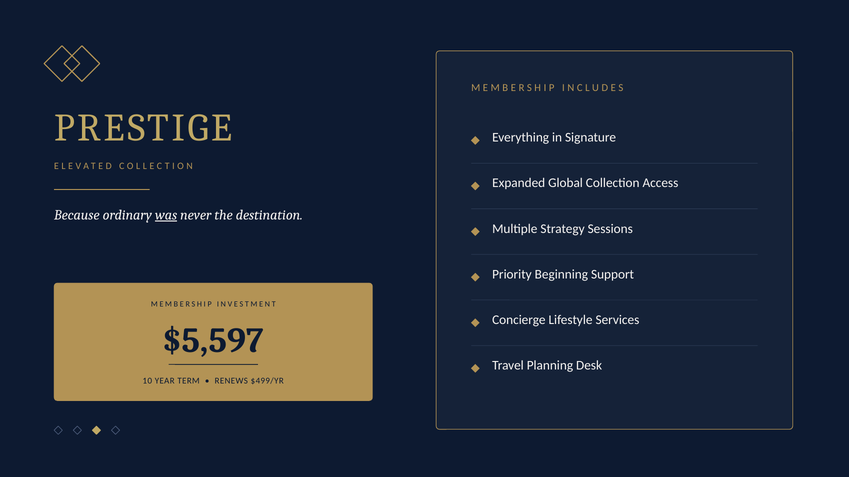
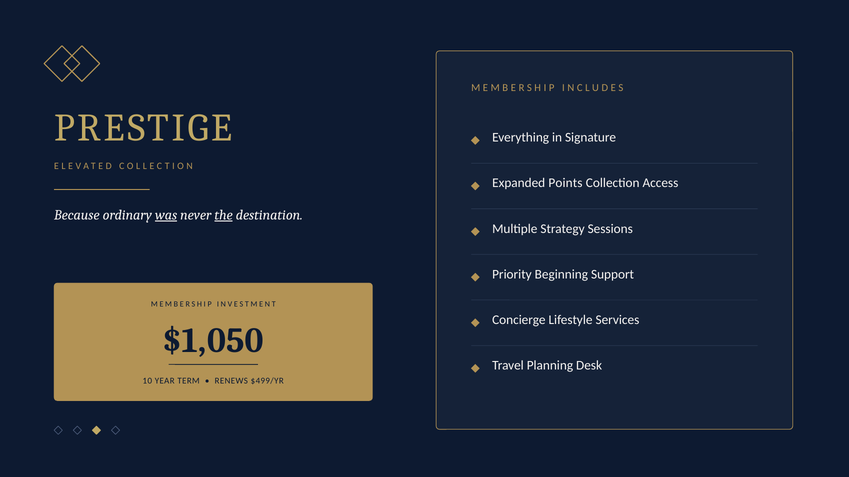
Global: Global -> Points (565, 183)
the underline: none -> present (224, 215)
$5,597: $5,597 -> $1,050 (213, 341)
